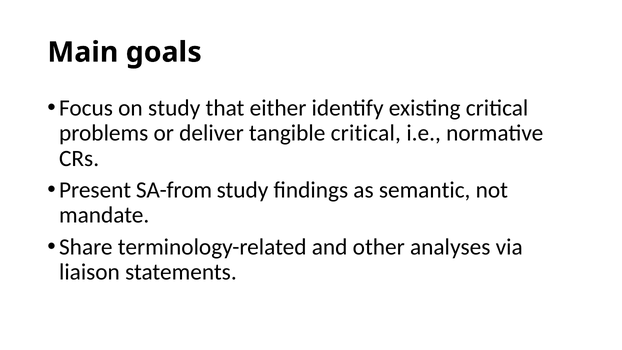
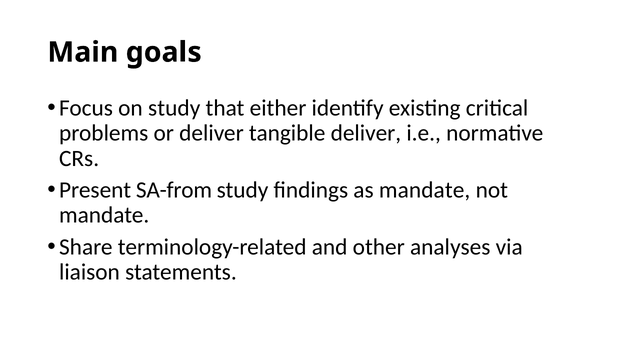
tangible critical: critical -> deliver (366, 133)
as semantic: semantic -> mandate (425, 190)
